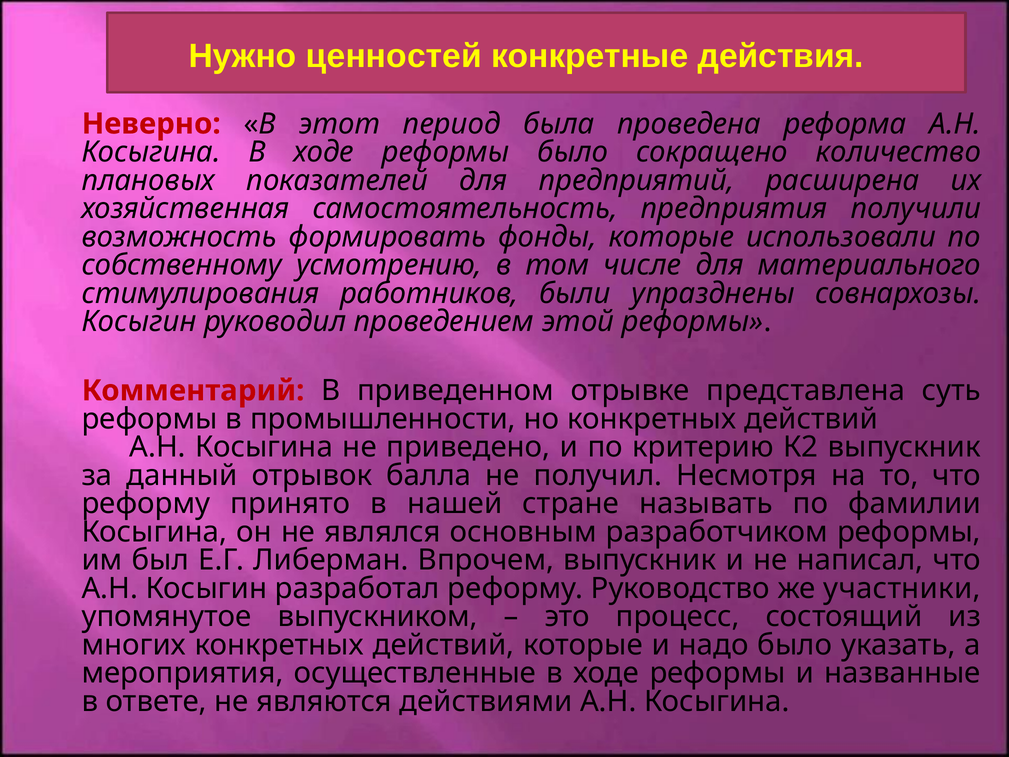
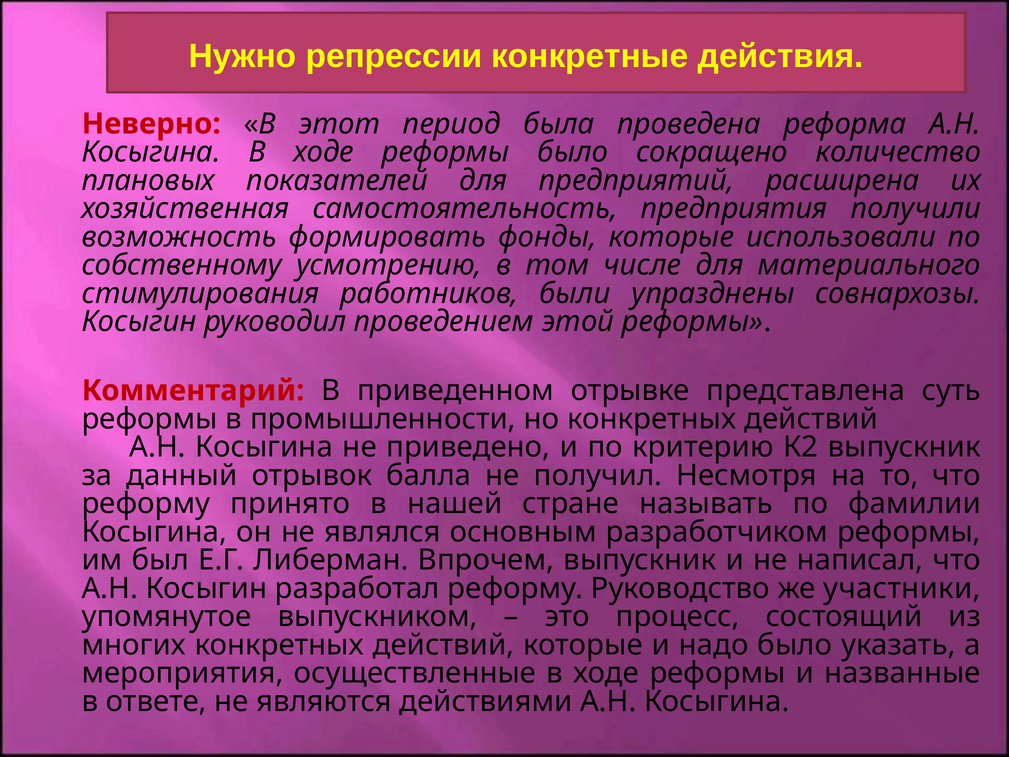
ценностей: ценностей -> репрессии (394, 56)
